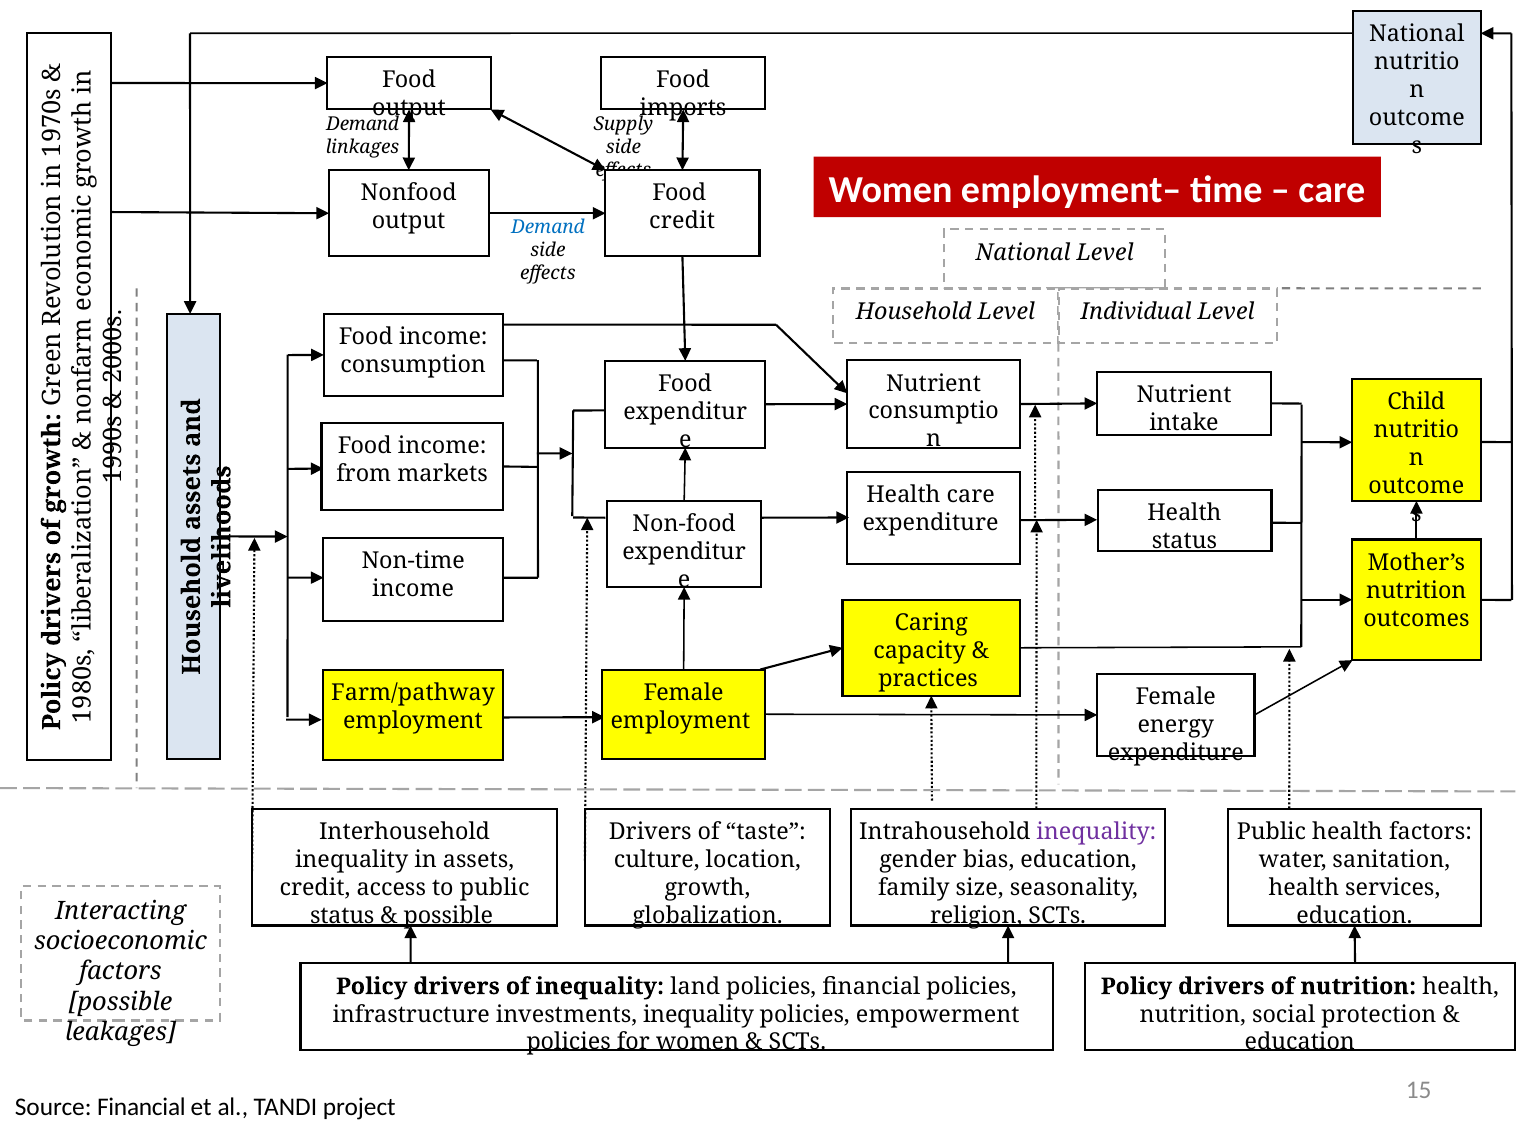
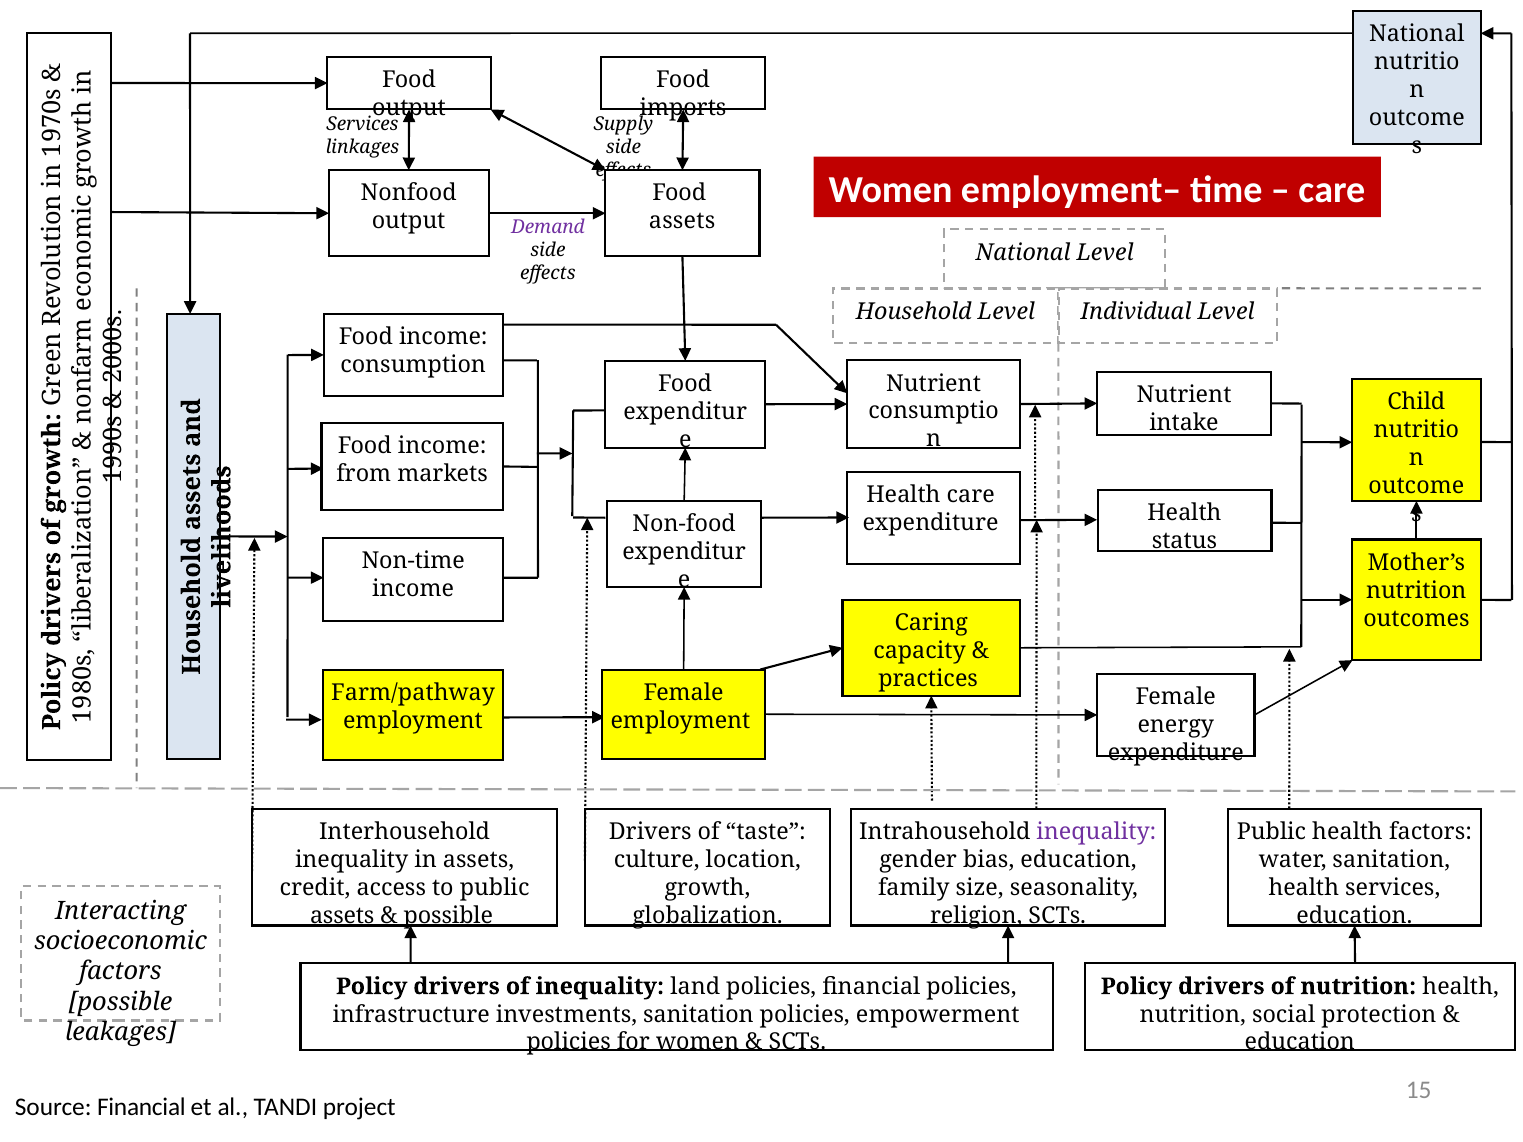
Demand: Demand -> Services (362, 124)
credit: credit -> assets (682, 221)
Demand colour: blue -> purple (548, 228)
status: status -> assets (342, 916)
investments inequality: inequality -> sanitation (698, 1015)
